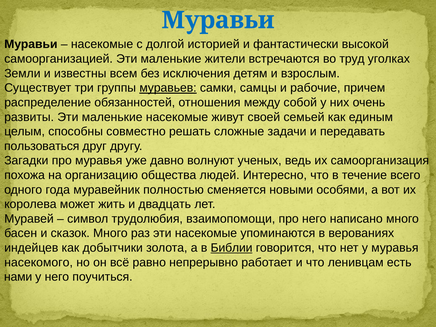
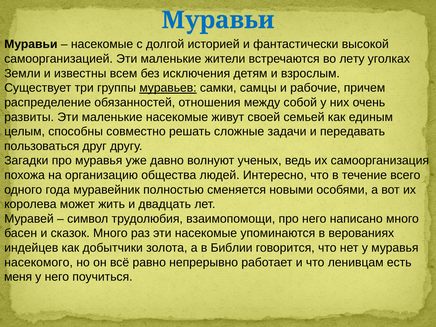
труд: труд -> лету (352, 59)
Библии underline: present -> none (232, 248)
нами: нами -> меня (18, 277)
